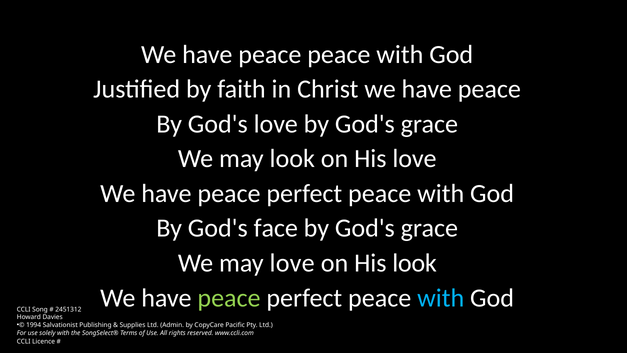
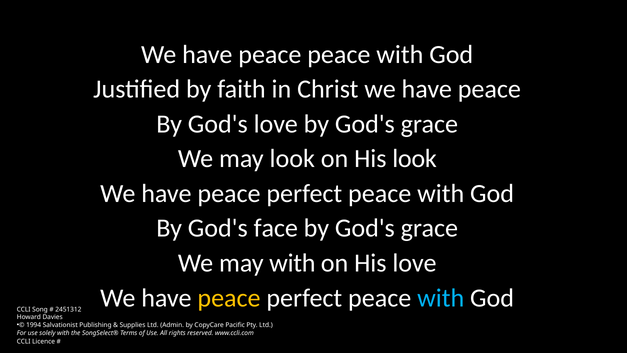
His love: love -> look (415, 159)
may love: love -> with (292, 263)
His look: look -> love (414, 263)
peace colour: light green -> yellow (229, 298)
